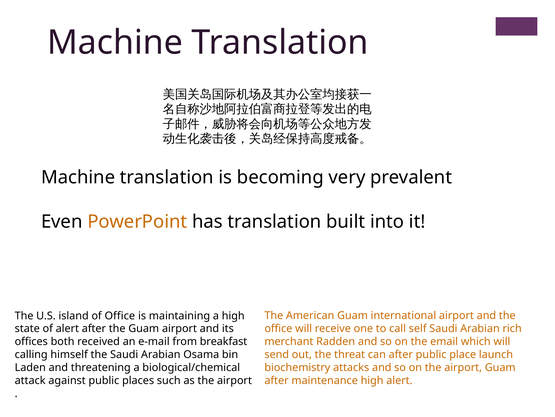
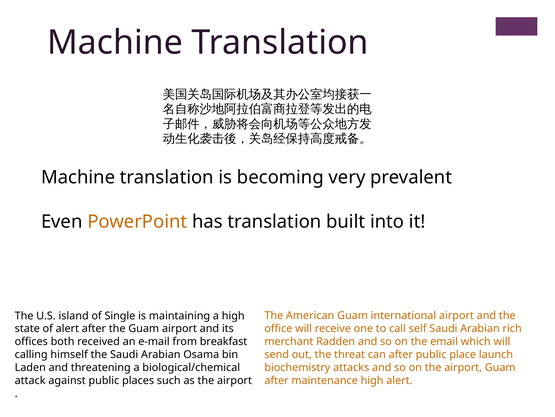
of Office: Office -> Single (120, 315)
